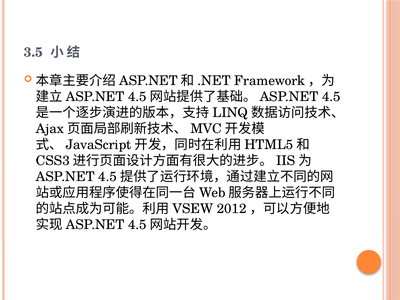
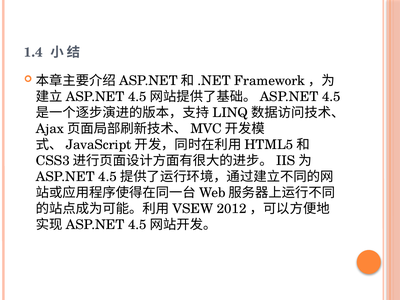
3.5: 3.5 -> 1.4 (33, 52)
